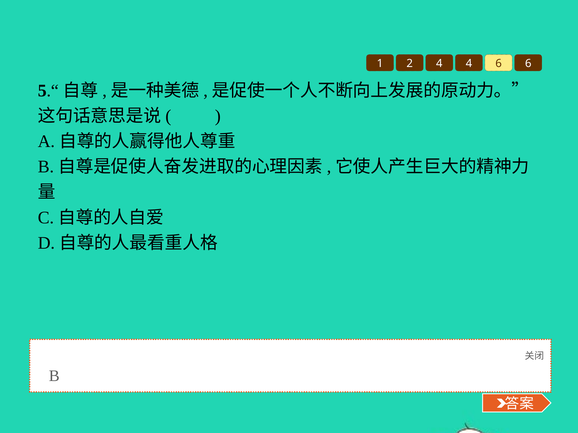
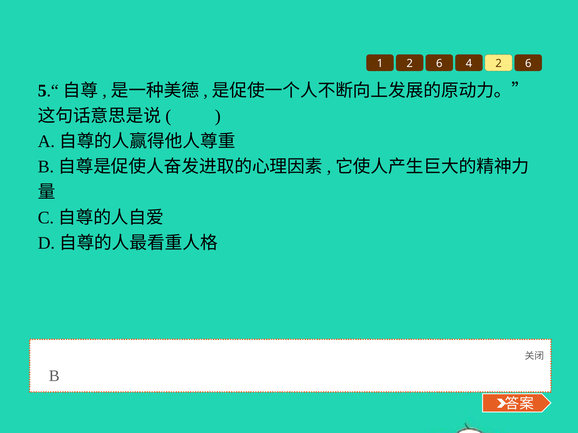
1 2 4: 4 -> 6 (439, 64)
4 6: 6 -> 2 (499, 64)
